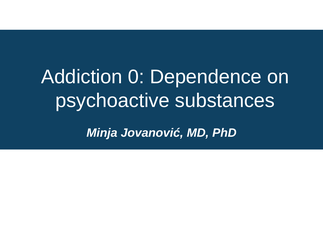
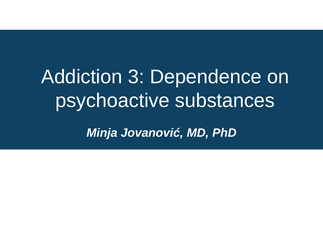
0: 0 -> 3 (136, 77)
